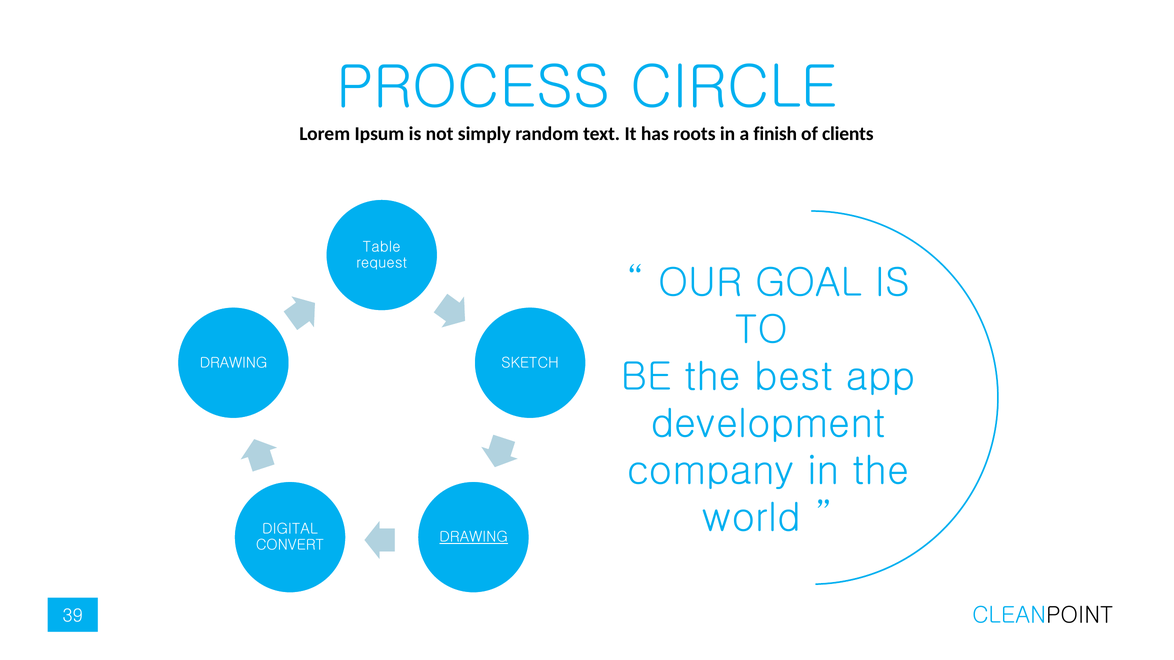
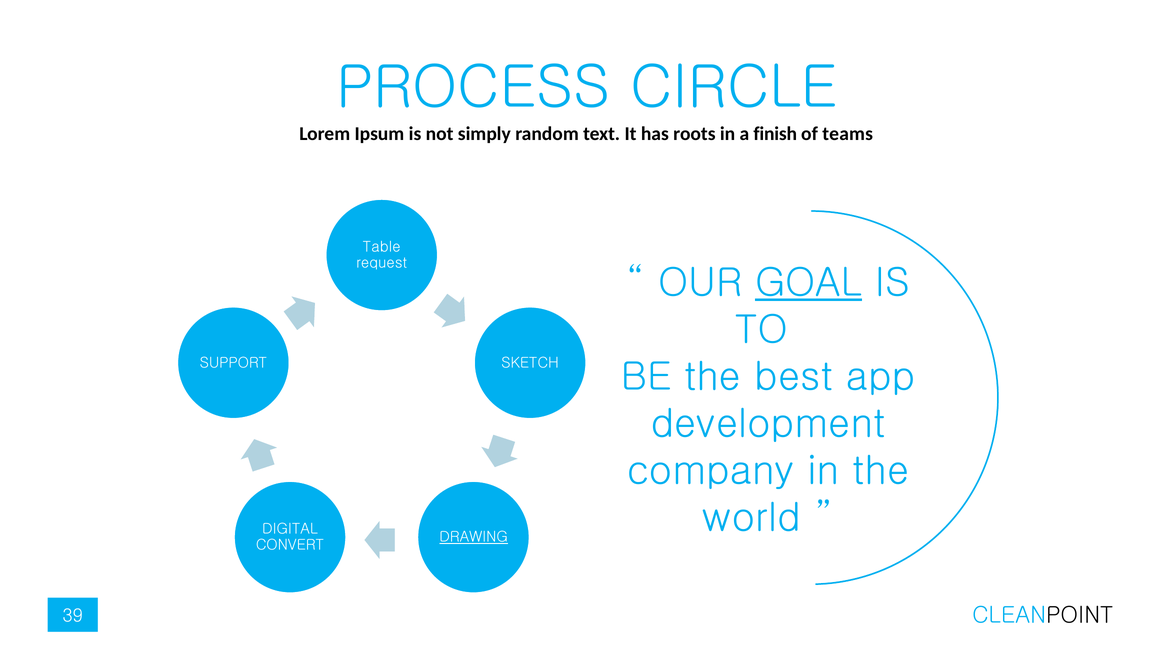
clients: clients -> teams (848, 134)
GOAL underline: none -> present (808, 283)
DRAWING: DRAWING -> SUPPORT (233, 363)
